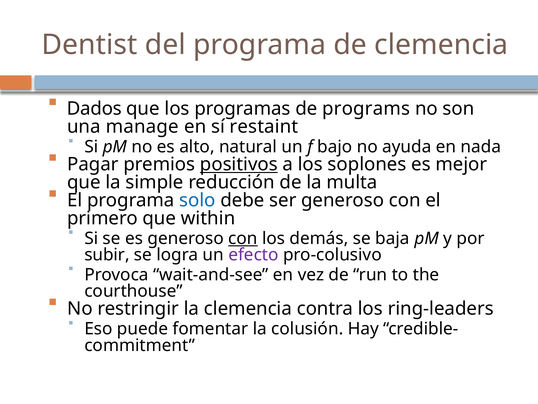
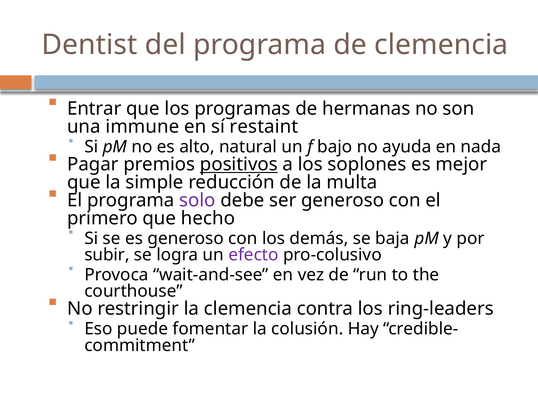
Dados: Dados -> Entrar (94, 109)
programs: programs -> hermanas (366, 109)
manage: manage -> immune (142, 126)
solo colour: blue -> purple (197, 200)
within: within -> hecho (208, 218)
con underline: present -> none (243, 238)
